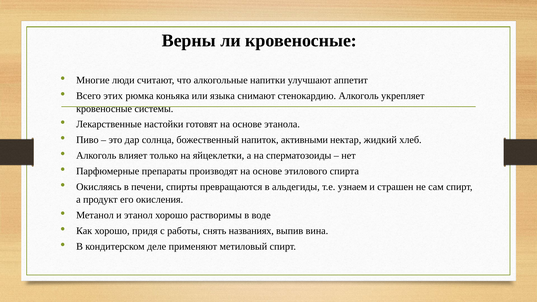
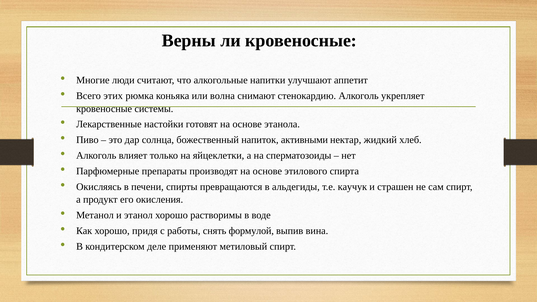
языка: языка -> волна (222, 96)
узнаем: узнаем -> каучук (352, 187)
названиях: названиях -> формулой (251, 231)
